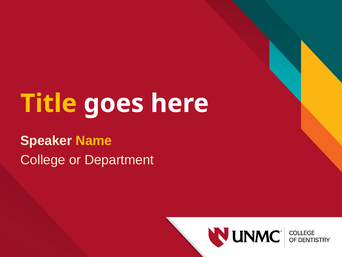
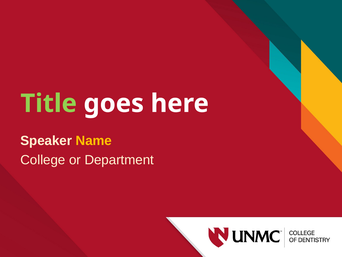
Title colour: yellow -> light green (49, 103)
